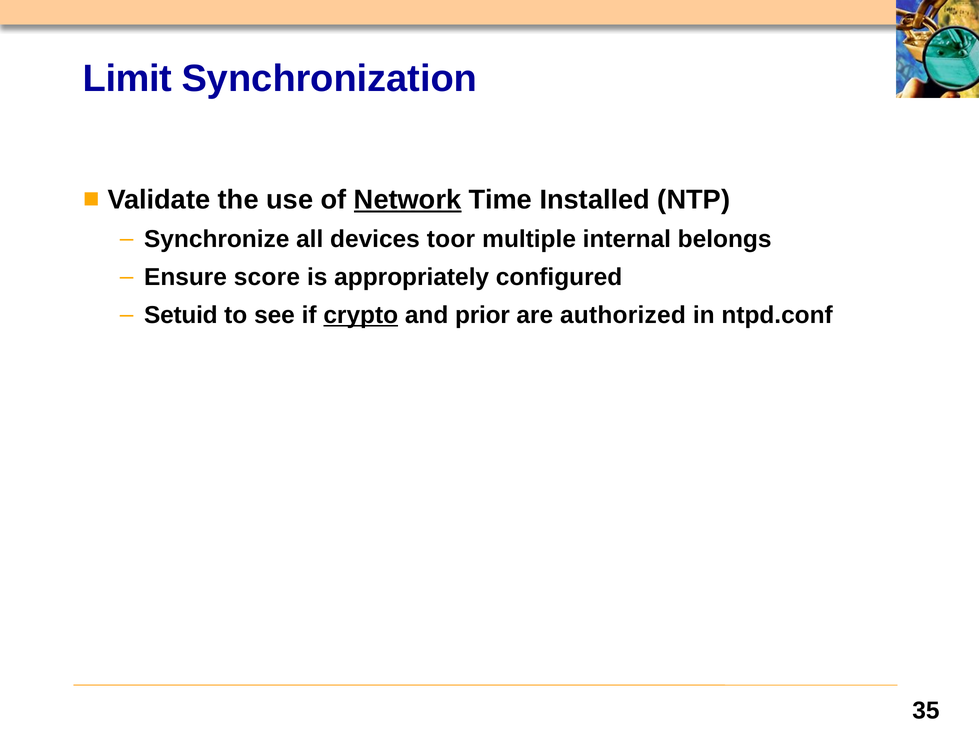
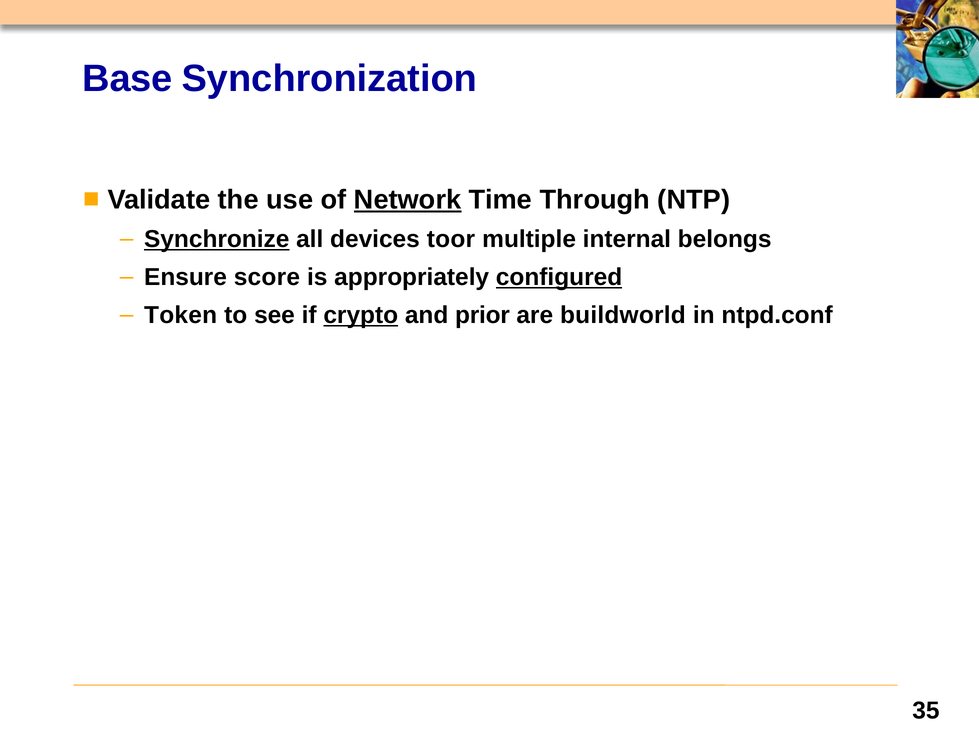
Limit: Limit -> Base (127, 79)
Installed: Installed -> Through (595, 200)
Synchronize underline: none -> present (217, 239)
configured underline: none -> present (559, 277)
Setuid: Setuid -> Token (181, 316)
authorized: authorized -> buildworld (623, 316)
